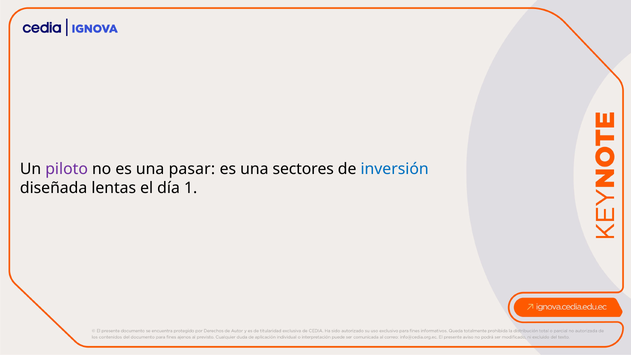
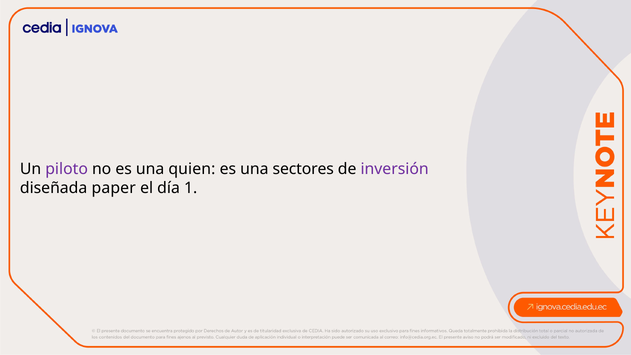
pasar: pasar -> quien (192, 169)
inversión colour: blue -> purple (395, 169)
lentas: lentas -> paper (114, 188)
